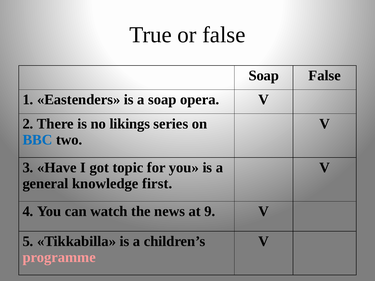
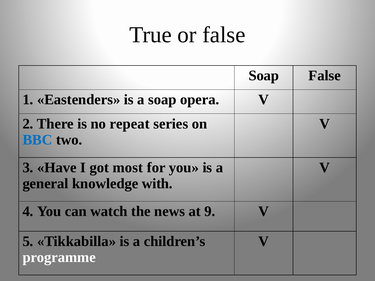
likings: likings -> repeat (130, 124)
topic: topic -> most (128, 168)
first: first -> with (157, 184)
programme colour: pink -> white (59, 258)
